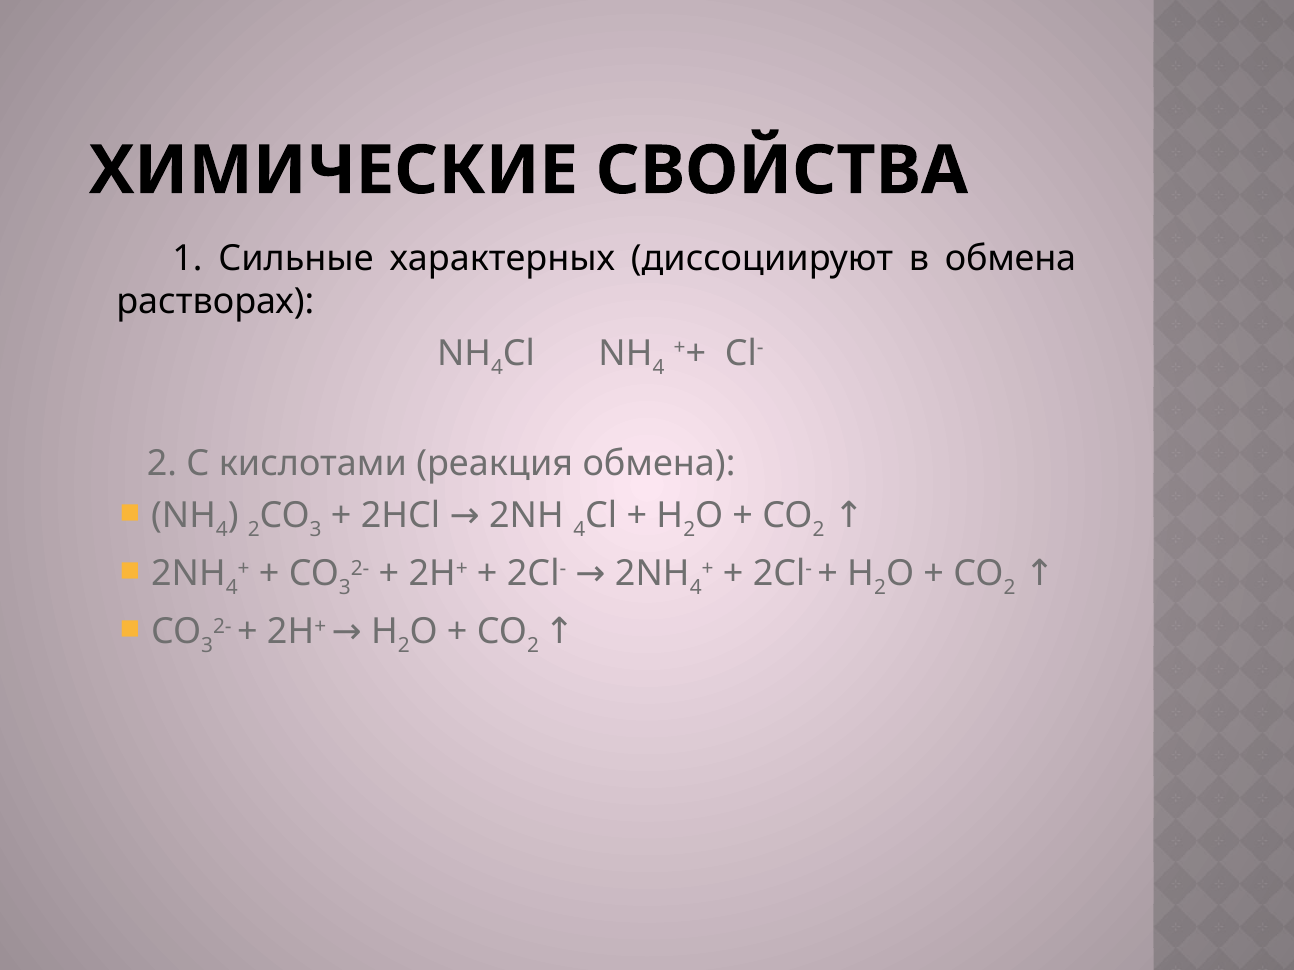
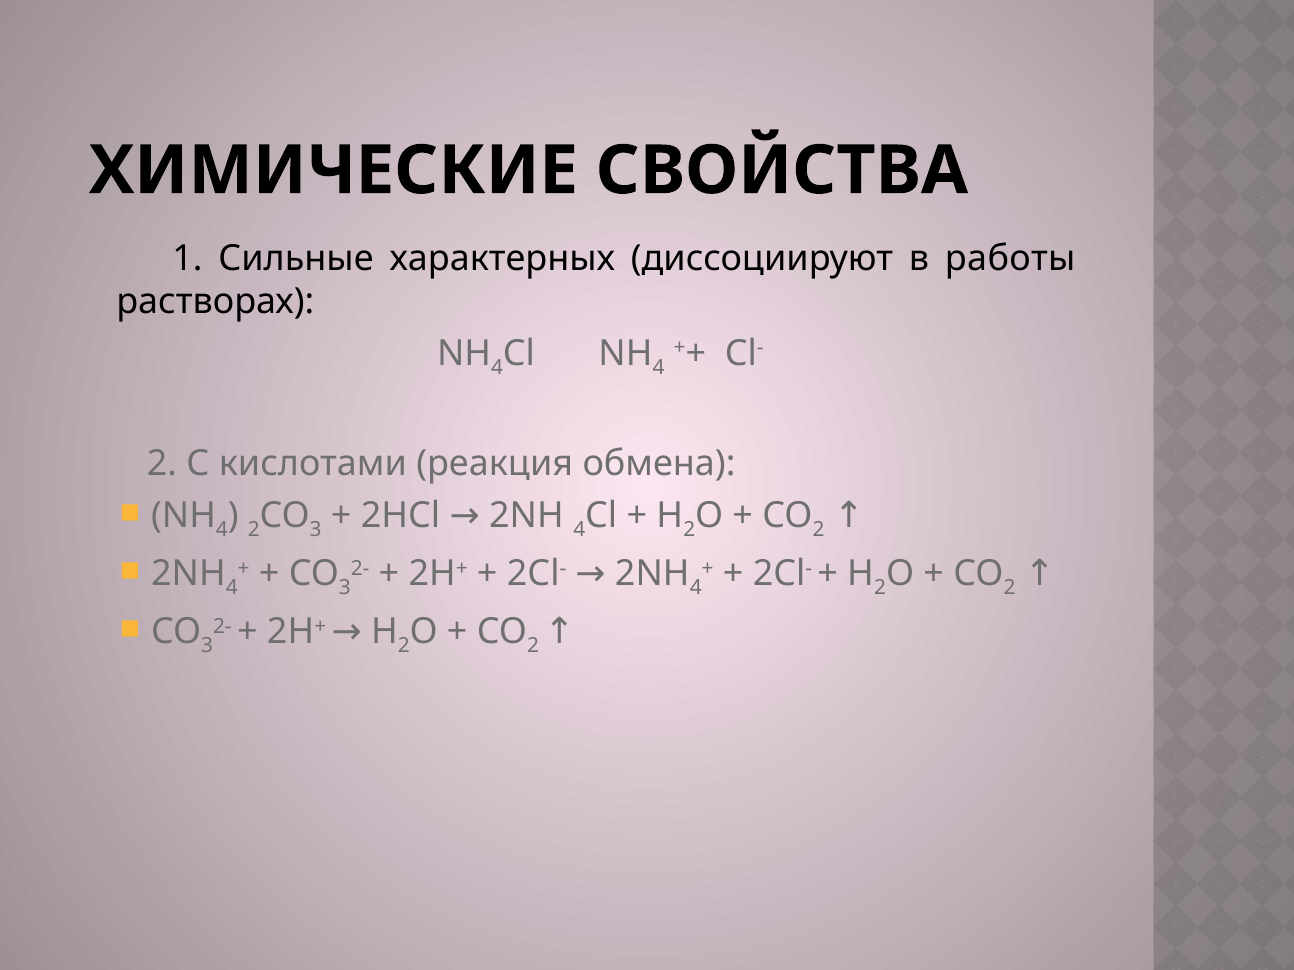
в обмена: обмена -> работы (1010, 258)
